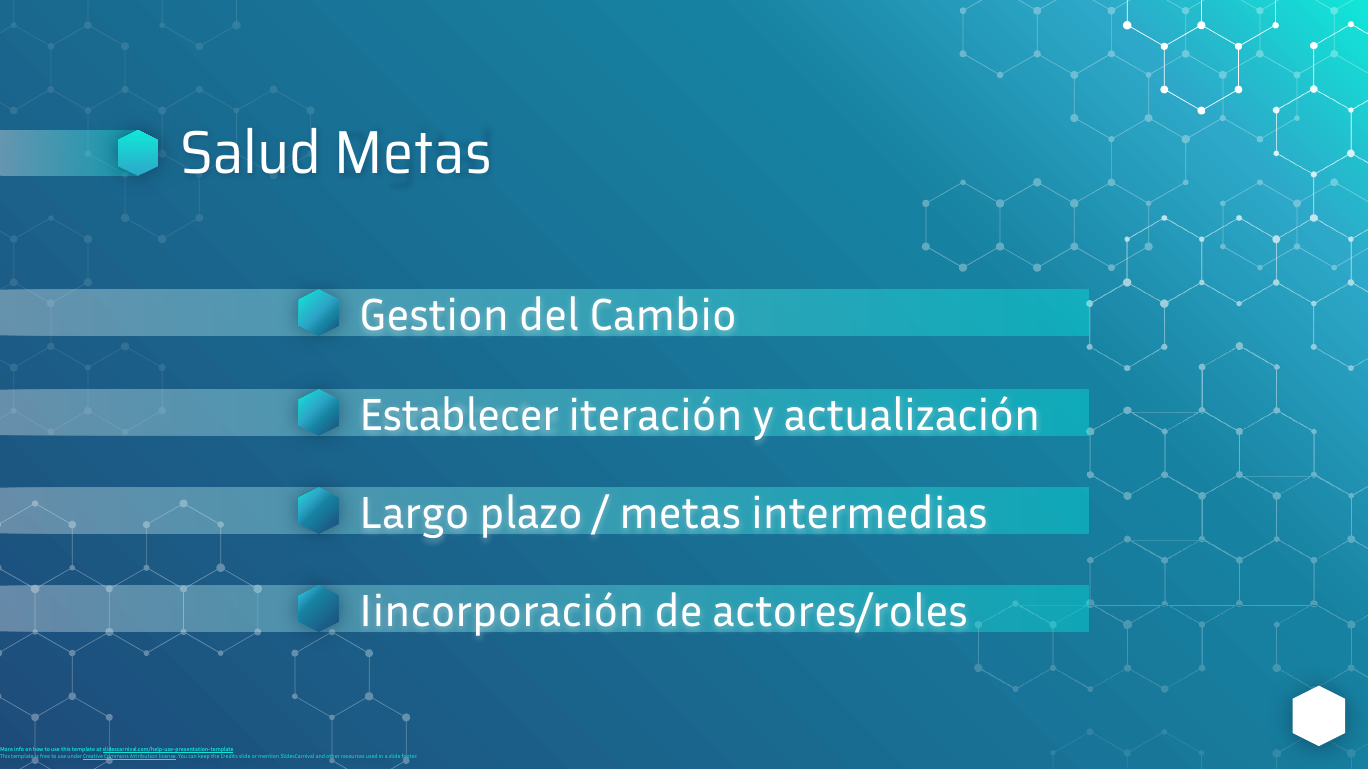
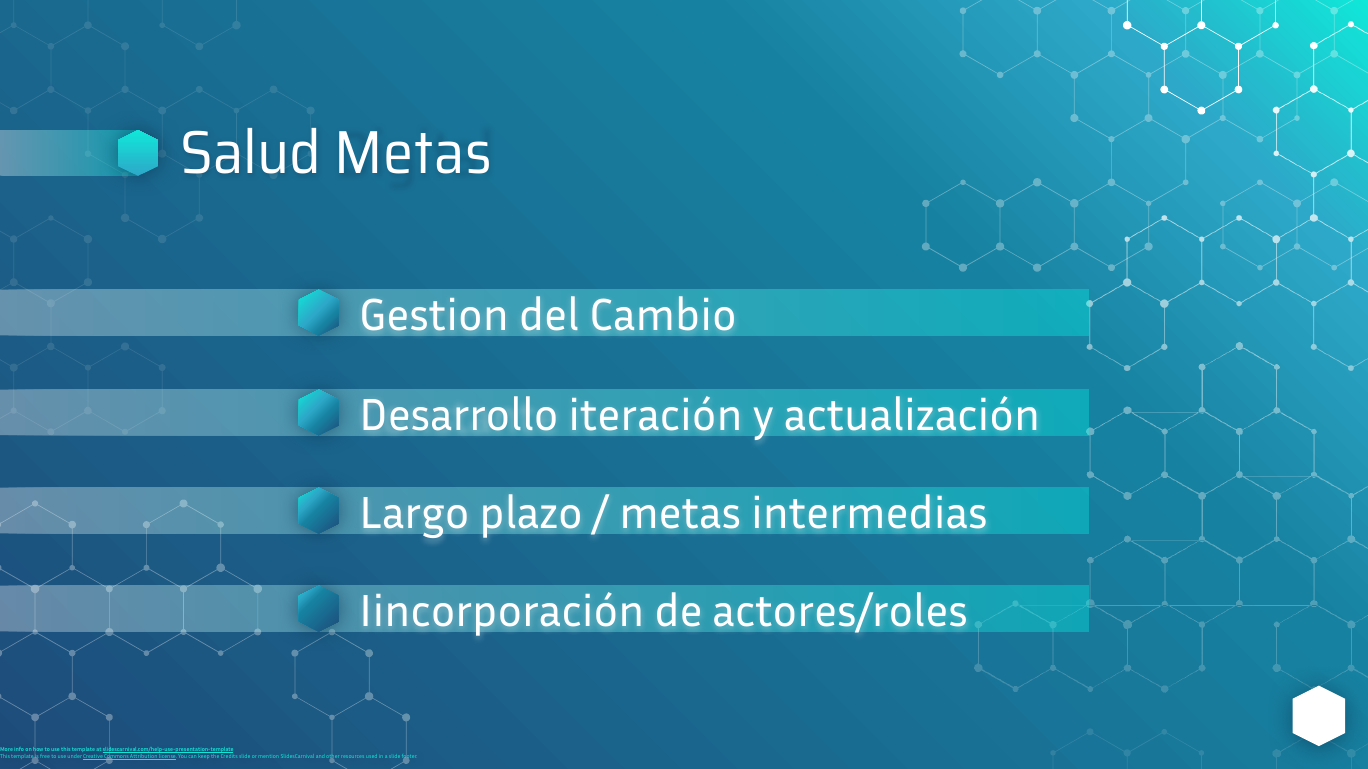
Establecer: Establecer -> Desarrollo (459, 416)
